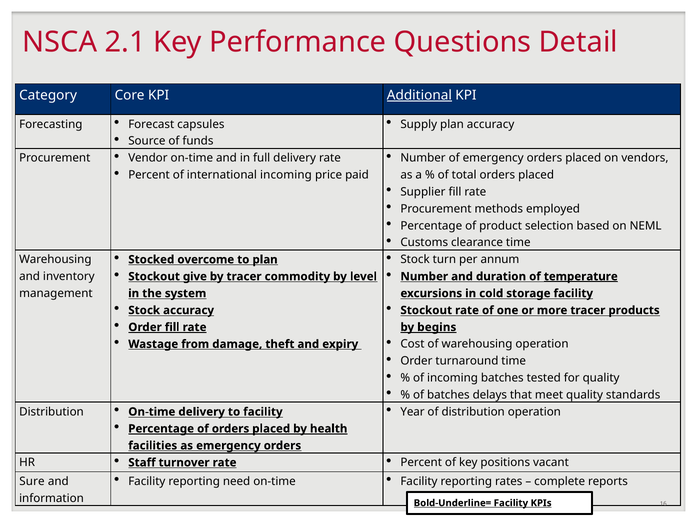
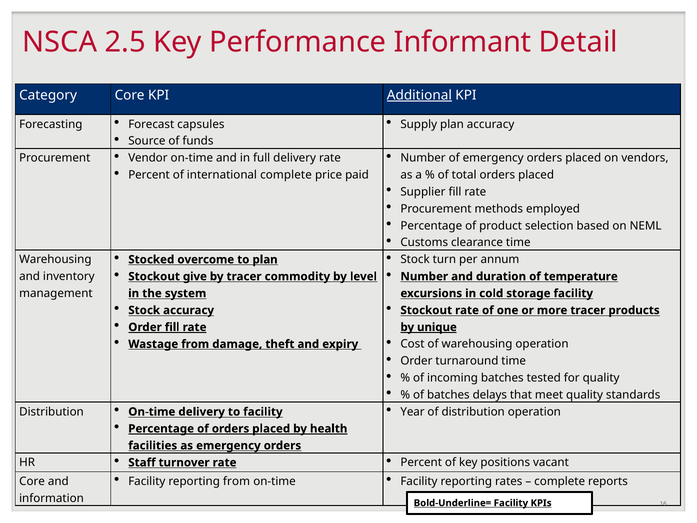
2.1: 2.1 -> 2.5 (125, 42)
Questions: Questions -> Informant (463, 42)
international incoming: incoming -> complete (286, 175)
temperature underline: present -> none (581, 276)
begins: begins -> unique (437, 327)
reporting need: need -> from (237, 481)
Sure: Sure -> Core (32, 481)
